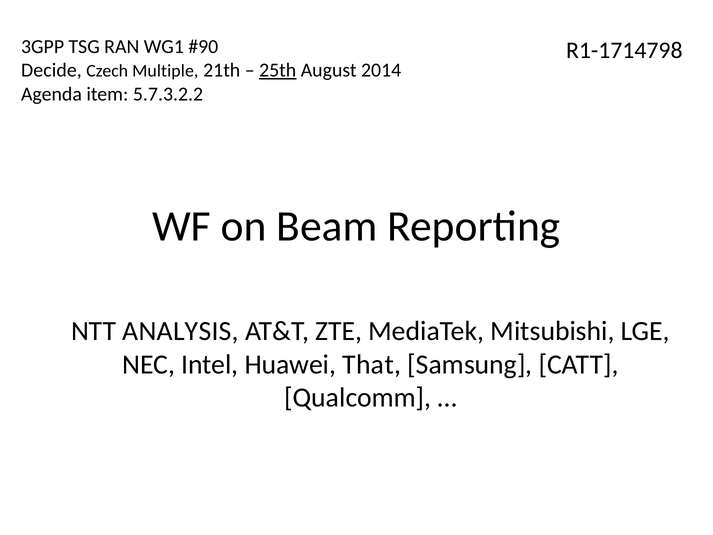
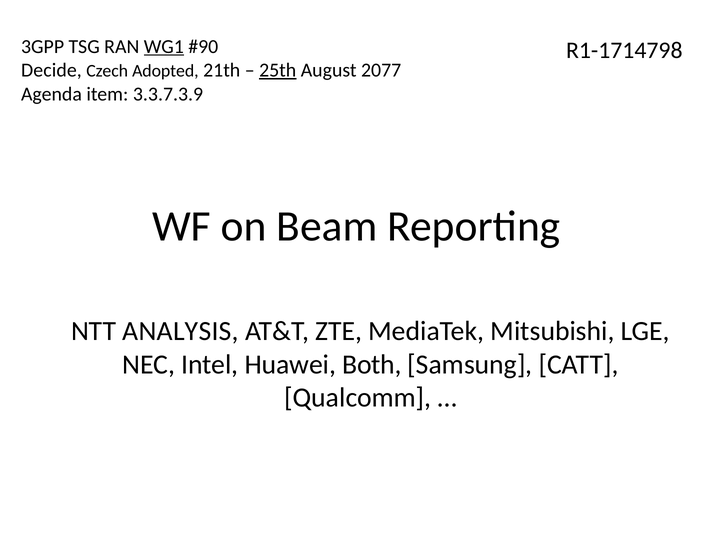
WG1 underline: none -> present (164, 46)
Multiple: Multiple -> Adopted (165, 71)
2014: 2014 -> 2077 (381, 70)
5.7.3.2.2: 5.7.3.2.2 -> 3.3.7.3.9 (168, 94)
That: That -> Both (372, 364)
